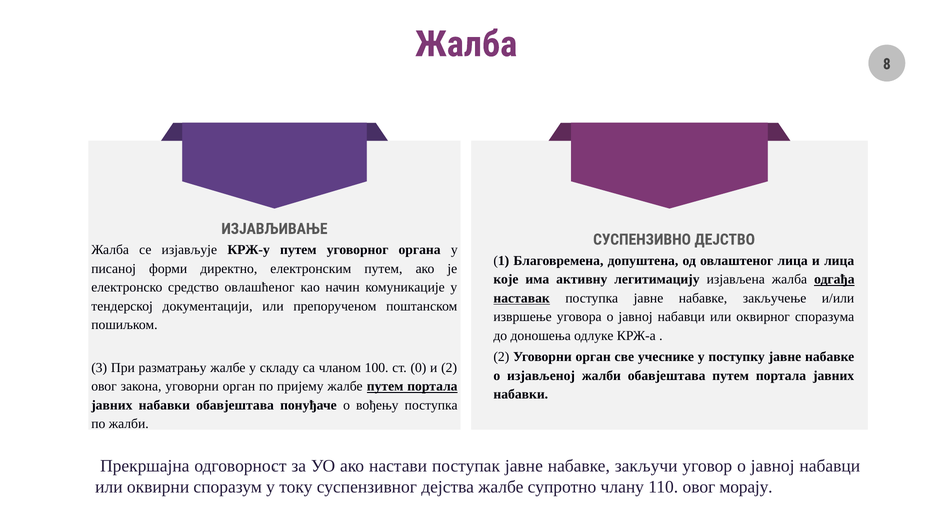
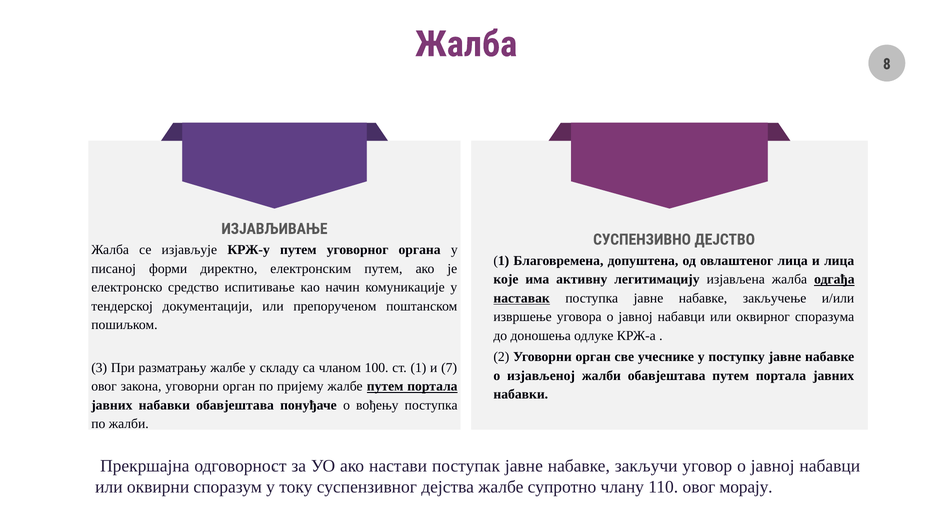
овлашћеног: овлашћеног -> испитивање (260, 287)
ст 0: 0 -> 1 (418, 368)
и 2: 2 -> 7 (449, 368)
